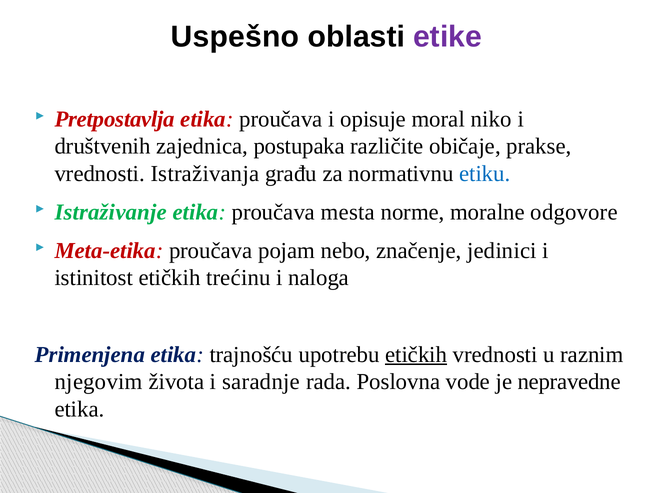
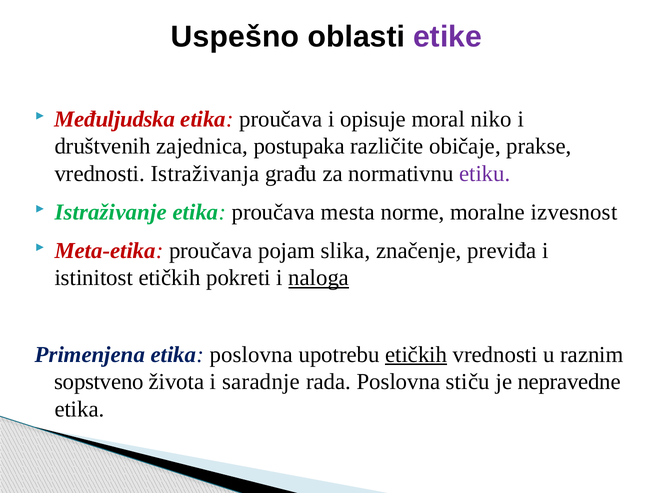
Pretpostavlja: Pretpostavlja -> Međuljudska (115, 119)
etiku colour: blue -> purple (485, 174)
odgovore: odgovore -> izvesnost (574, 212)
nebo: nebo -> slika (346, 250)
jedinici: jedinici -> previđa (502, 250)
trećinu: trećinu -> pokreti (238, 278)
naloga underline: none -> present (319, 278)
etika trajnošću: trajnošću -> poslovna (251, 354)
njegovim: njegovim -> sopstveno (99, 382)
vode: vode -> stiču (468, 382)
